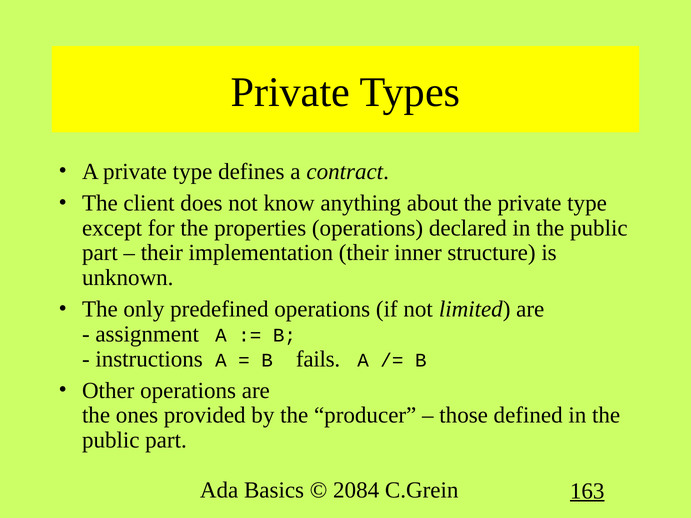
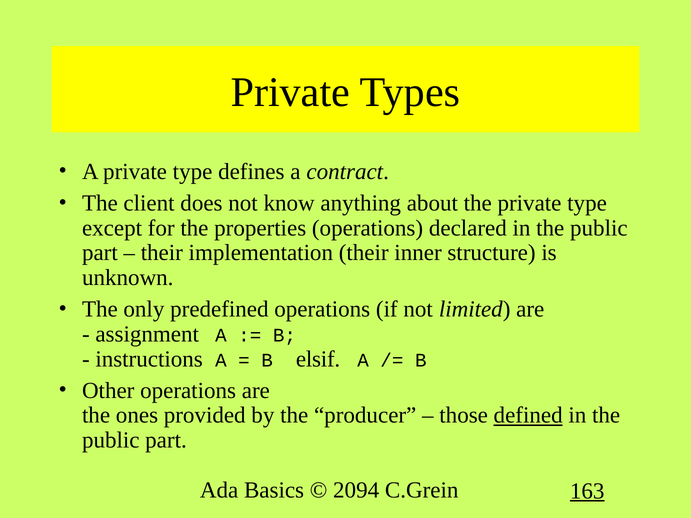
fails: fails -> elsif (318, 359)
defined underline: none -> present (528, 416)
2084: 2084 -> 2094 (356, 490)
